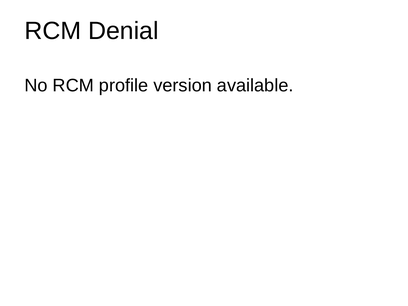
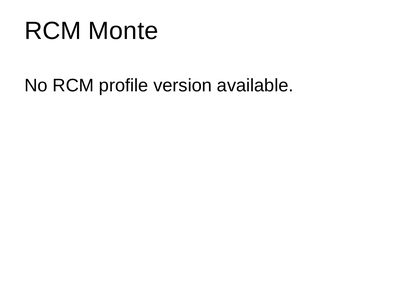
Denial: Denial -> Monte (123, 31)
